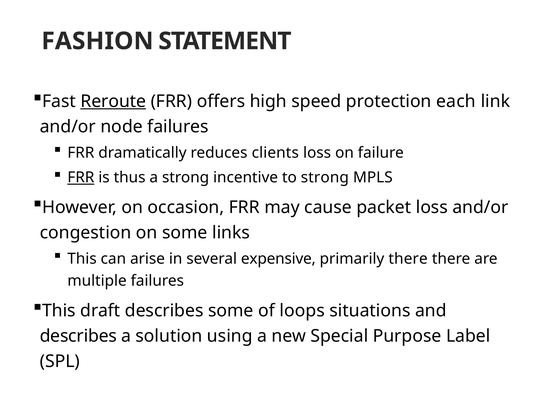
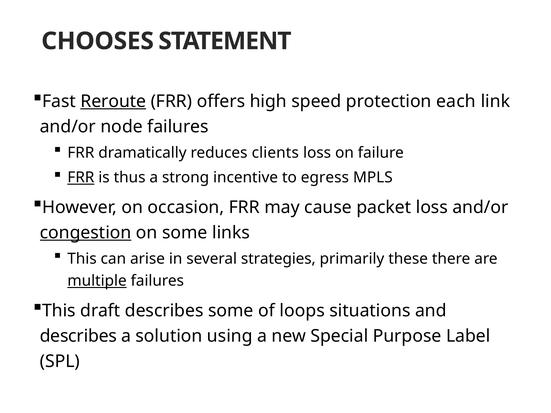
FASHION: FASHION -> CHOOSES (98, 41)
to strong: strong -> egress (325, 178)
congestion underline: none -> present (86, 233)
expensive: expensive -> strategies (278, 259)
primarily there: there -> these (408, 259)
multiple underline: none -> present (97, 281)
